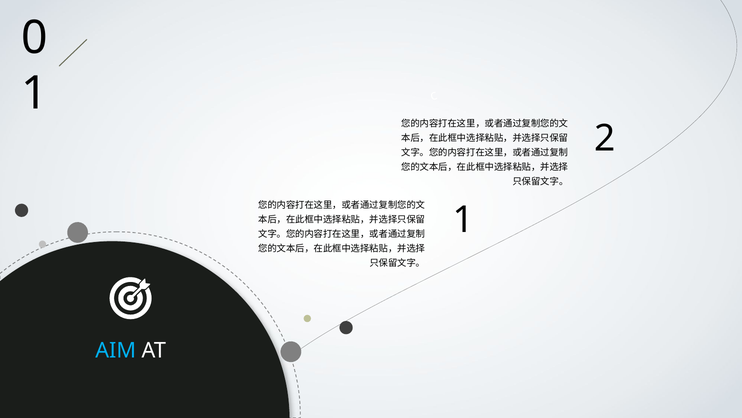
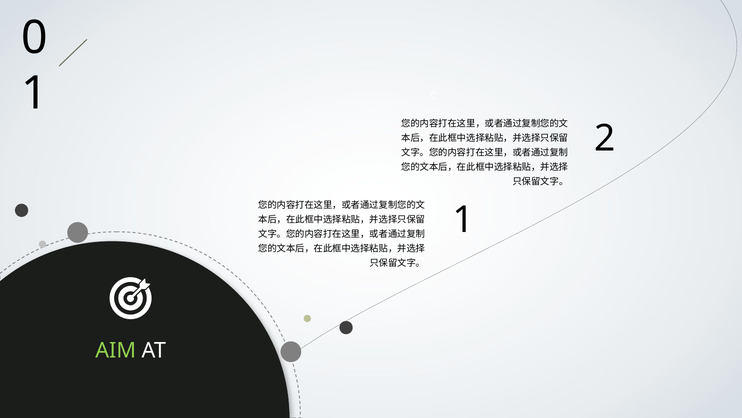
AIM colour: light blue -> light green (116, 350)
